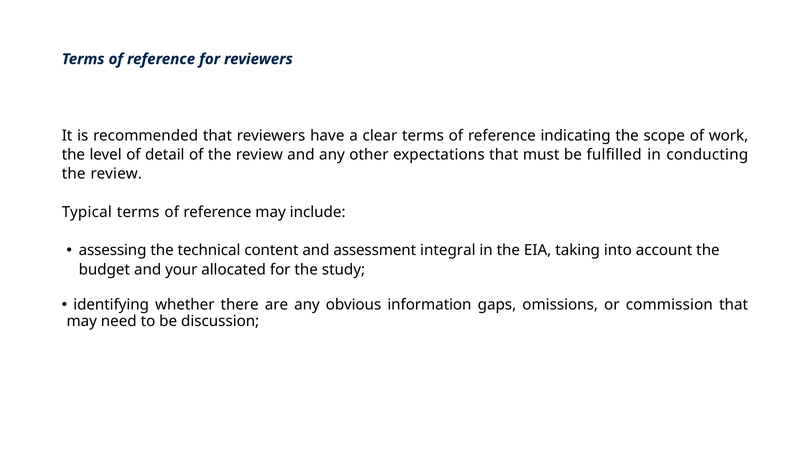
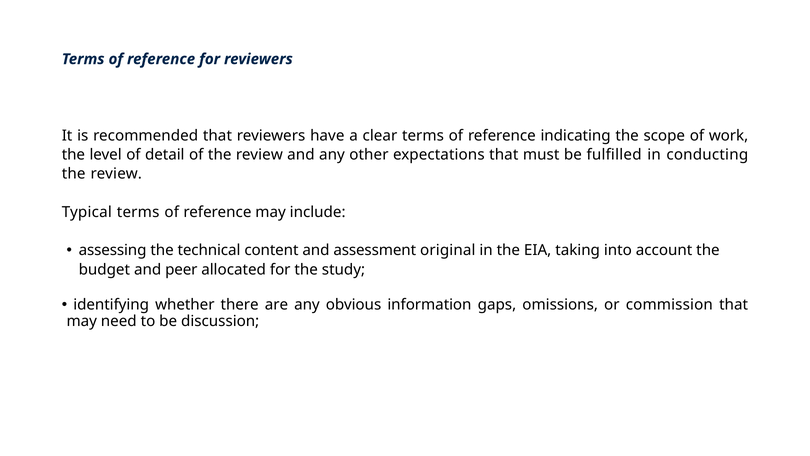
integral: integral -> original (448, 250)
your: your -> peer (181, 269)
